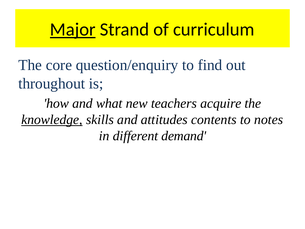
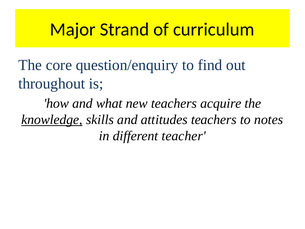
Major underline: present -> none (73, 30)
attitudes contents: contents -> teachers (214, 120)
demand: demand -> teacher (184, 136)
